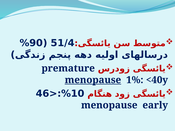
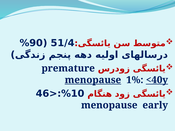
<40y underline: none -> present (157, 80)
